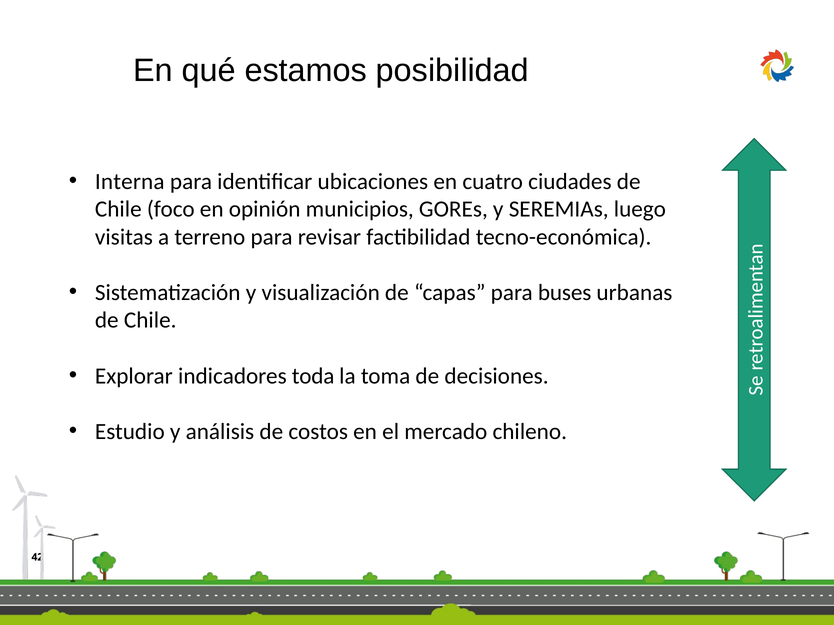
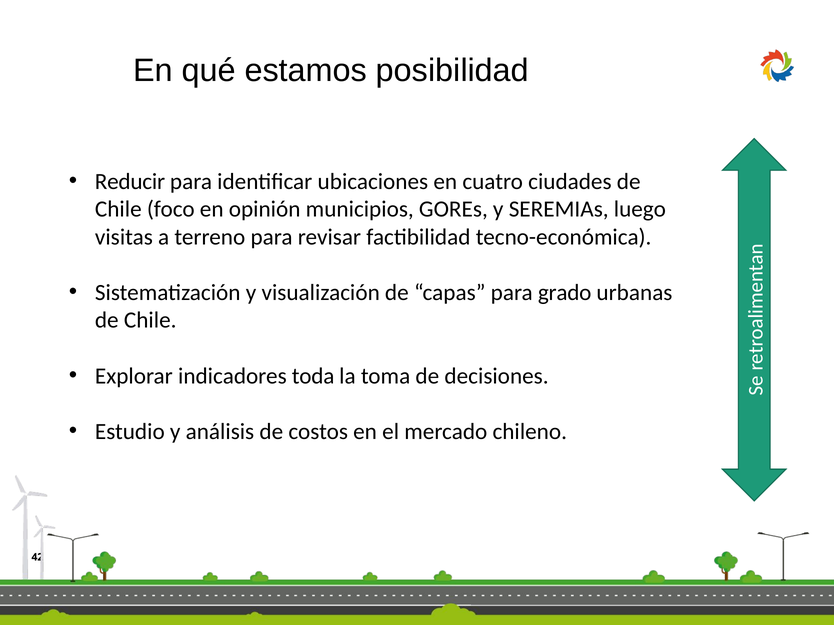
Interna: Interna -> Reducir (130, 182)
buses: buses -> grado (565, 293)
